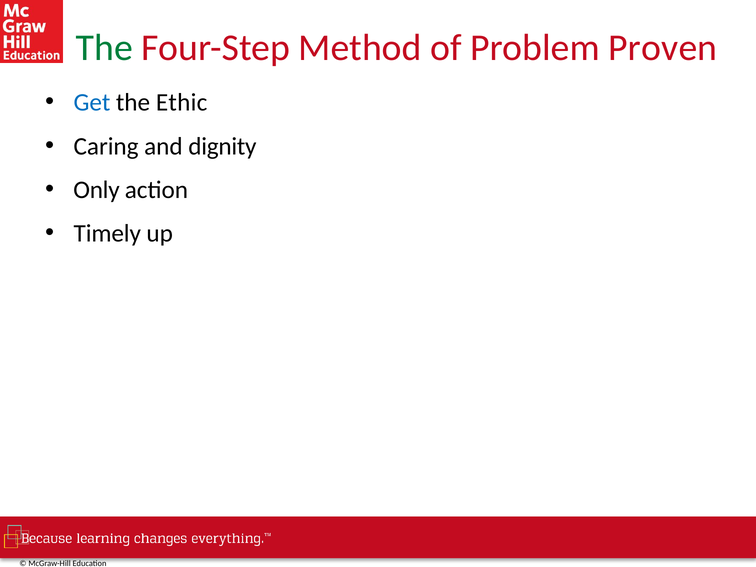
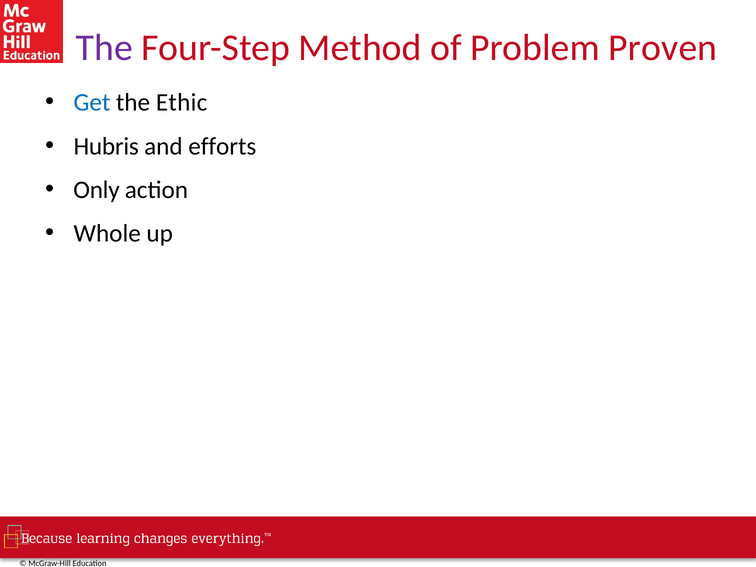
The colour: green -> purple (104, 48)
Caring: Caring -> Hubris (106, 146)
dignity: dignity -> efforts (222, 146)
Timely: Timely -> Whole (107, 234)
